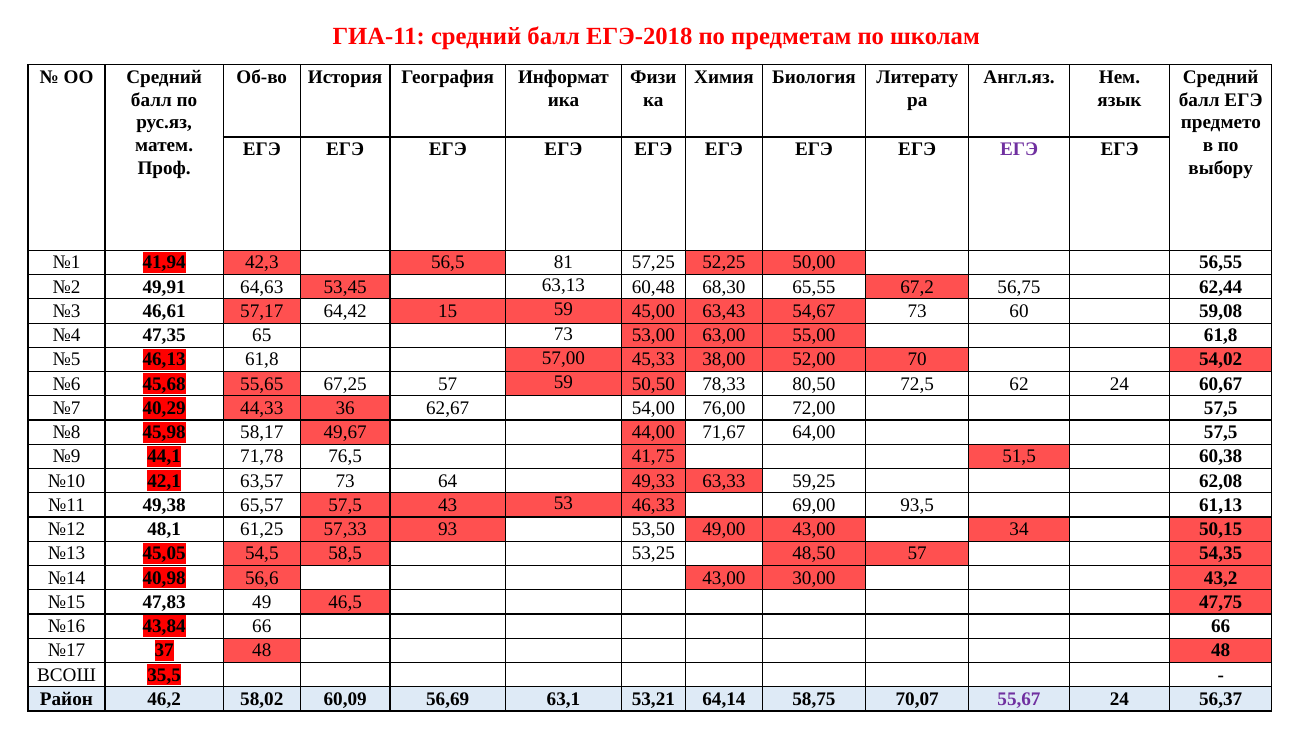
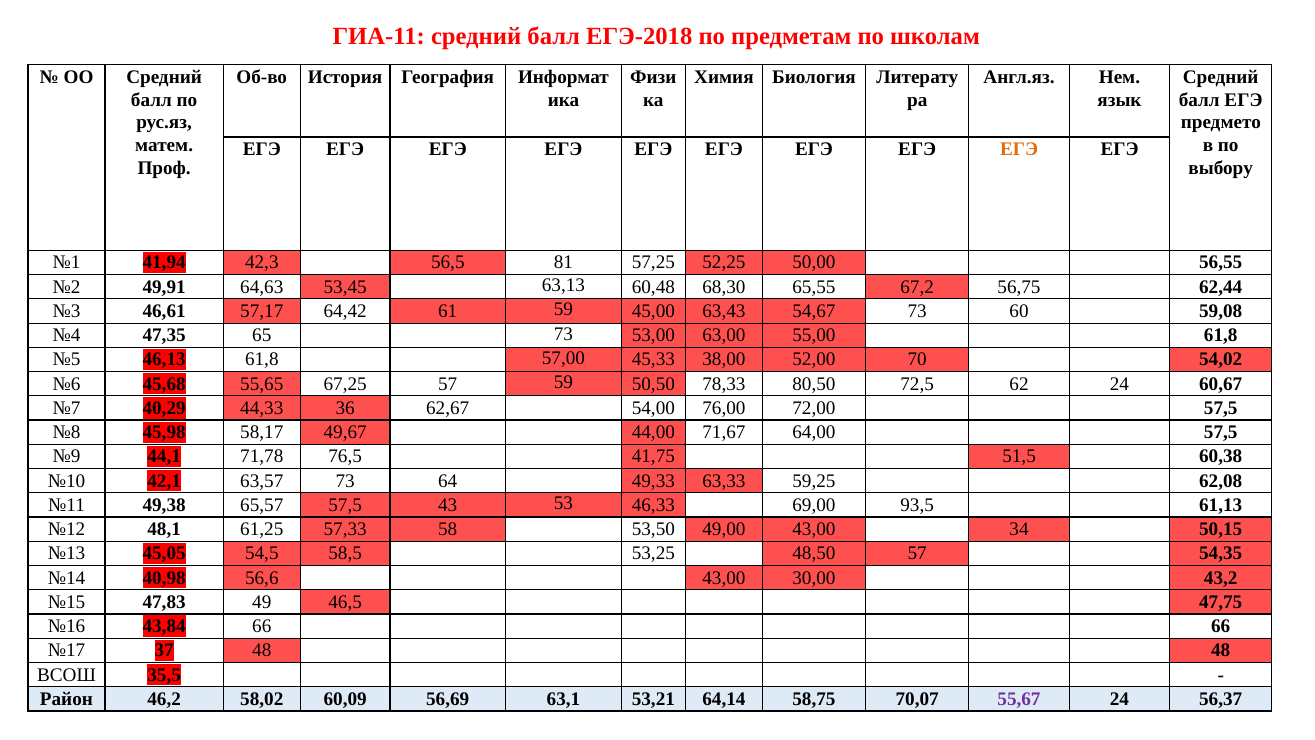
ЕГЭ colour: purple -> orange (1019, 149)
15: 15 -> 61 (448, 311)
93: 93 -> 58 (448, 529)
